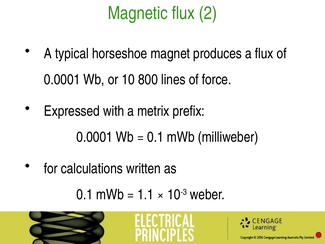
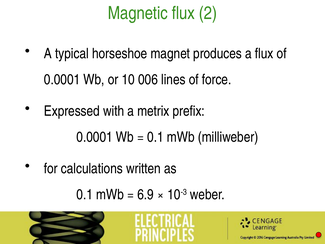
800: 800 -> 006 (148, 80)
1.1: 1.1 -> 6.9 (146, 194)
